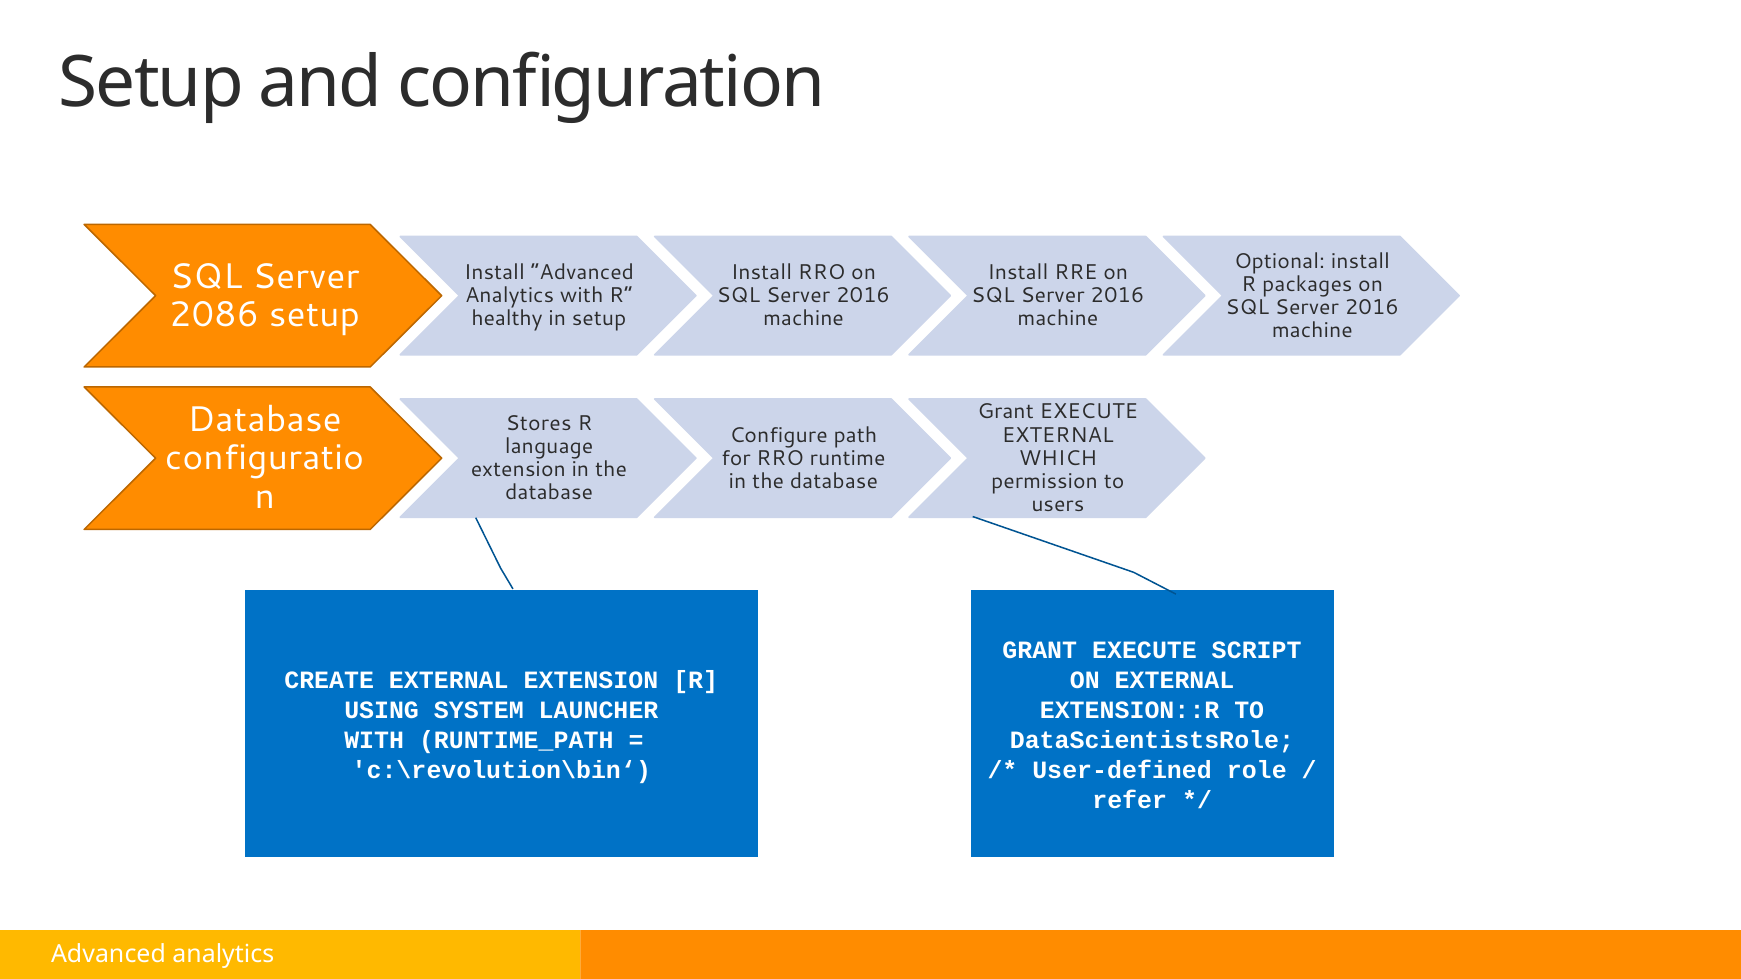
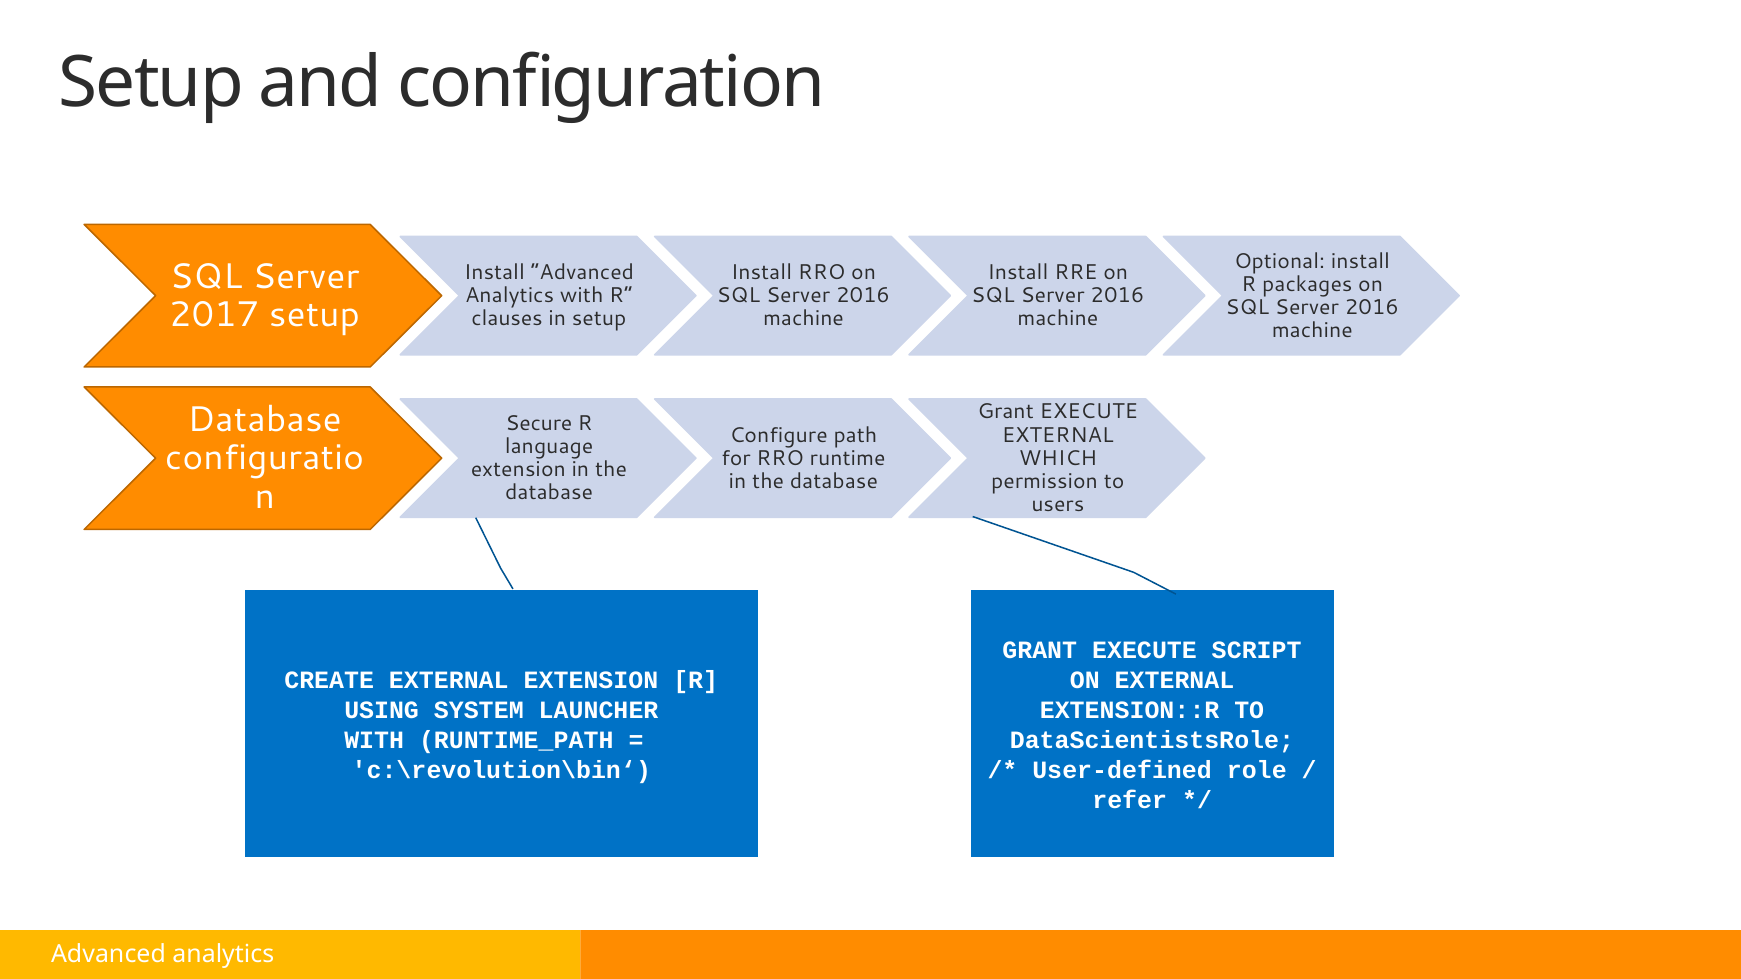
2086: 2086 -> 2017 (214, 315)
healthy: healthy -> clauses (507, 319)
Stores: Stores -> Secure (539, 424)
